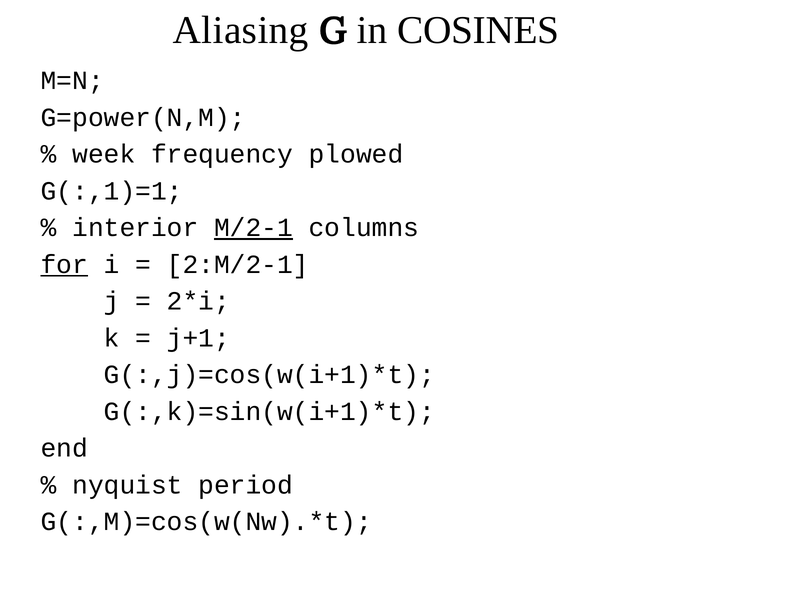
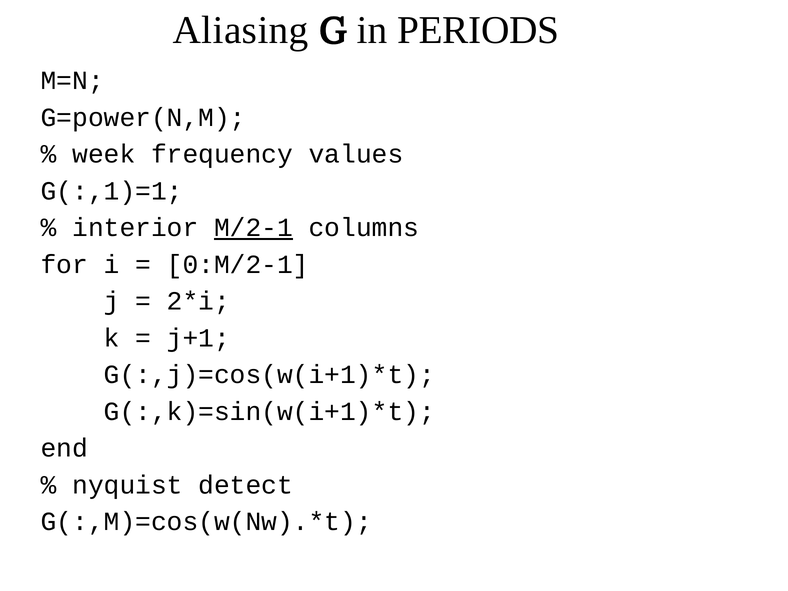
COSINES: COSINES -> PERIODS (478, 30)
plowed: plowed -> values (356, 154)
for underline: present -> none (64, 264)
2:M/2-1: 2:M/2-1 -> 0:M/2-1 (238, 264)
period: period -> detect (246, 485)
